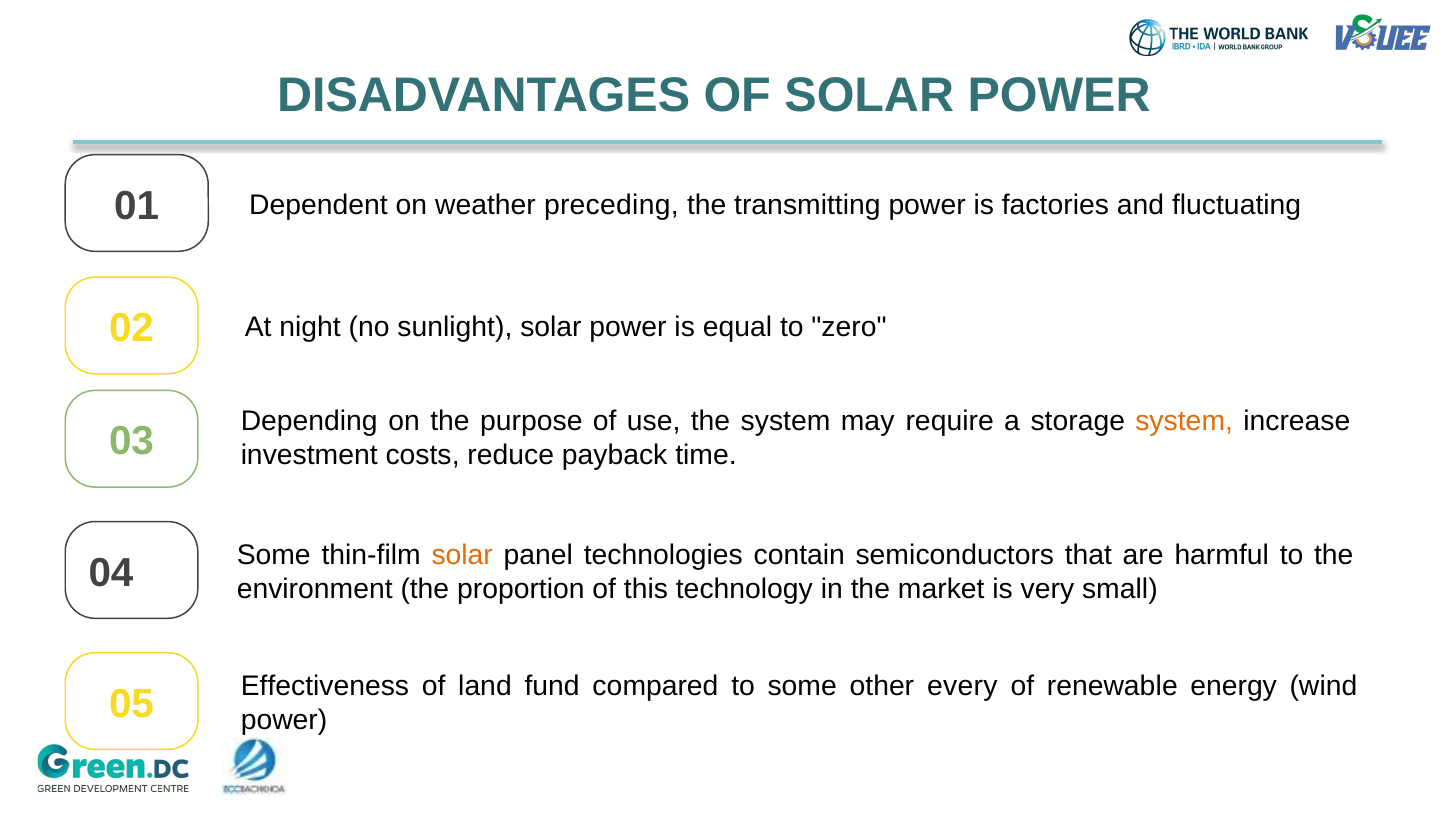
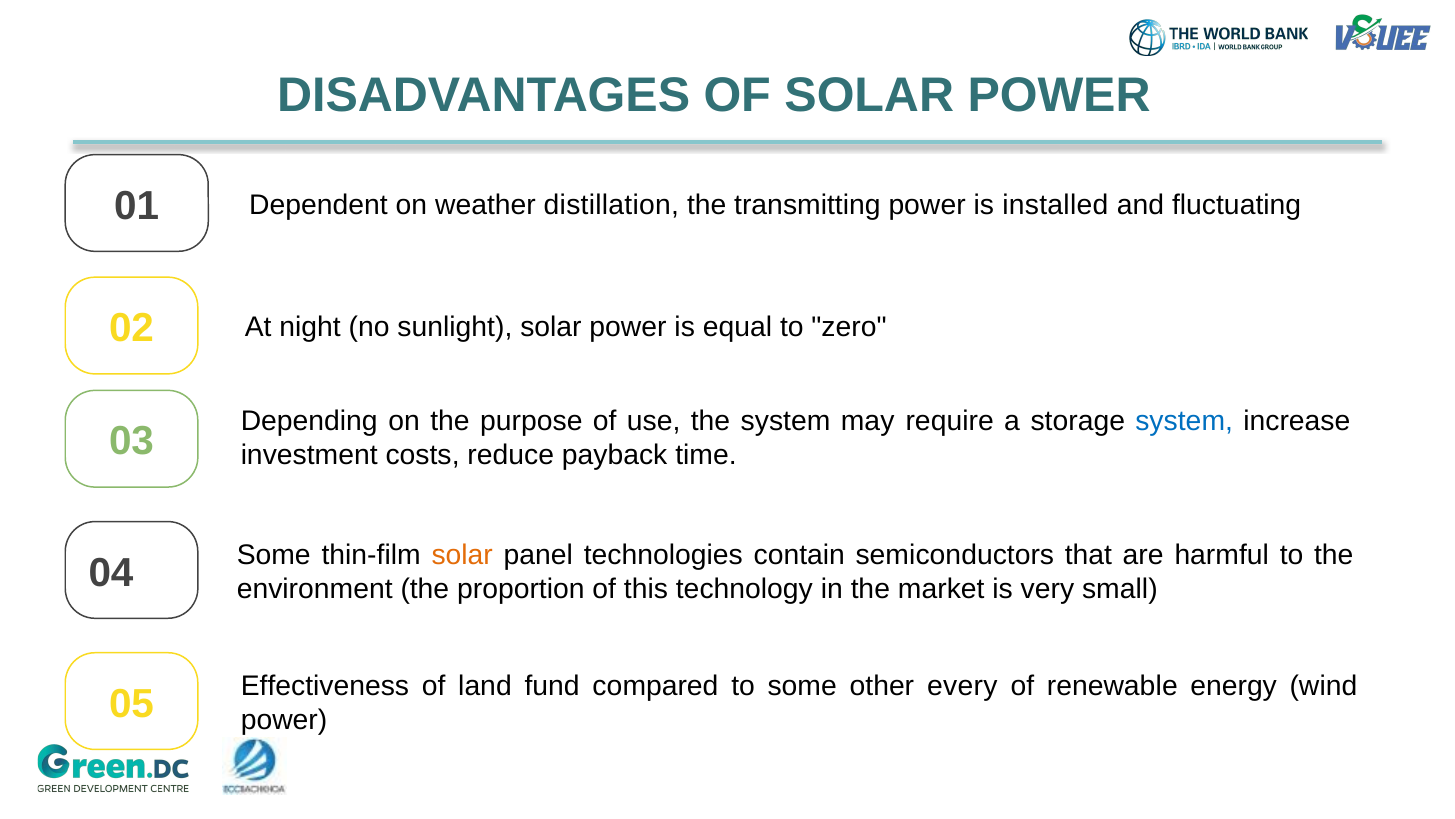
preceding: preceding -> distillation (611, 205)
factories: factories -> installed (1055, 205)
system colour: orange -> blue (1184, 421)
